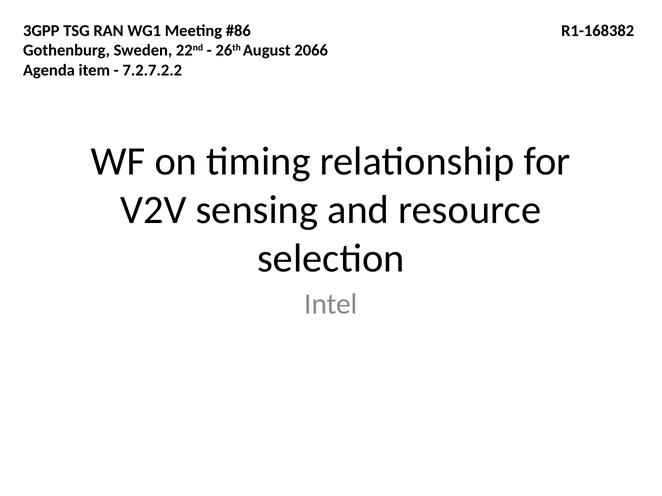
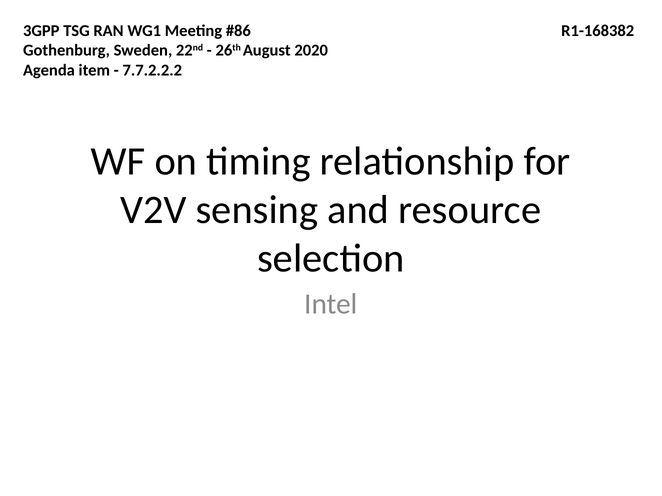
2066: 2066 -> 2020 (311, 50)
7.2.7.2.2: 7.2.7.2.2 -> 7.7.2.2.2 (152, 70)
